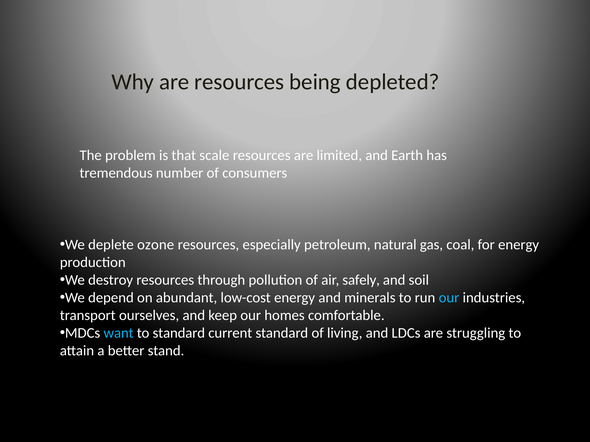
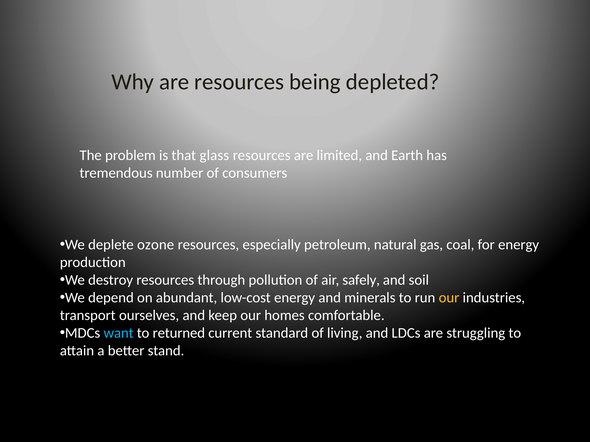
scale: scale -> glass (214, 155)
our colour: light blue -> yellow (449, 298)
to standard: standard -> returned (179, 333)
